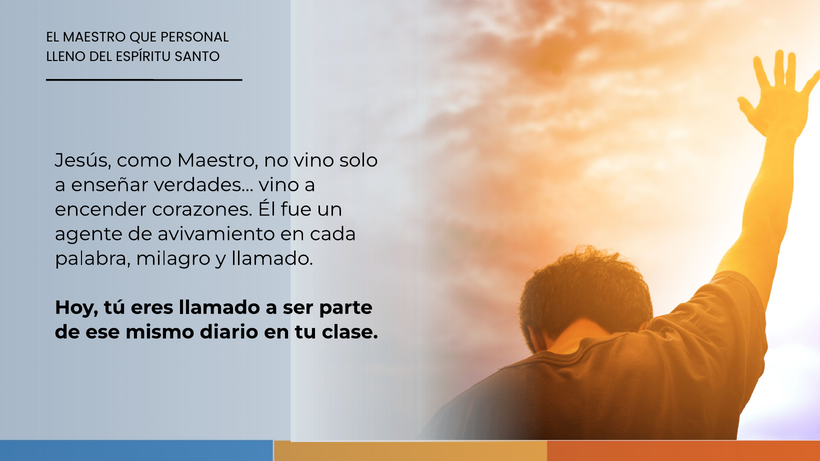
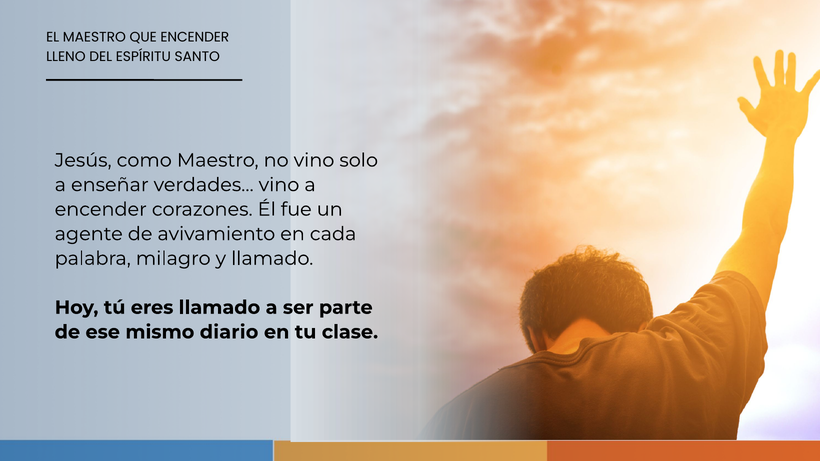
QUE PERSONAL: PERSONAL -> ENCENDER (195, 37)
